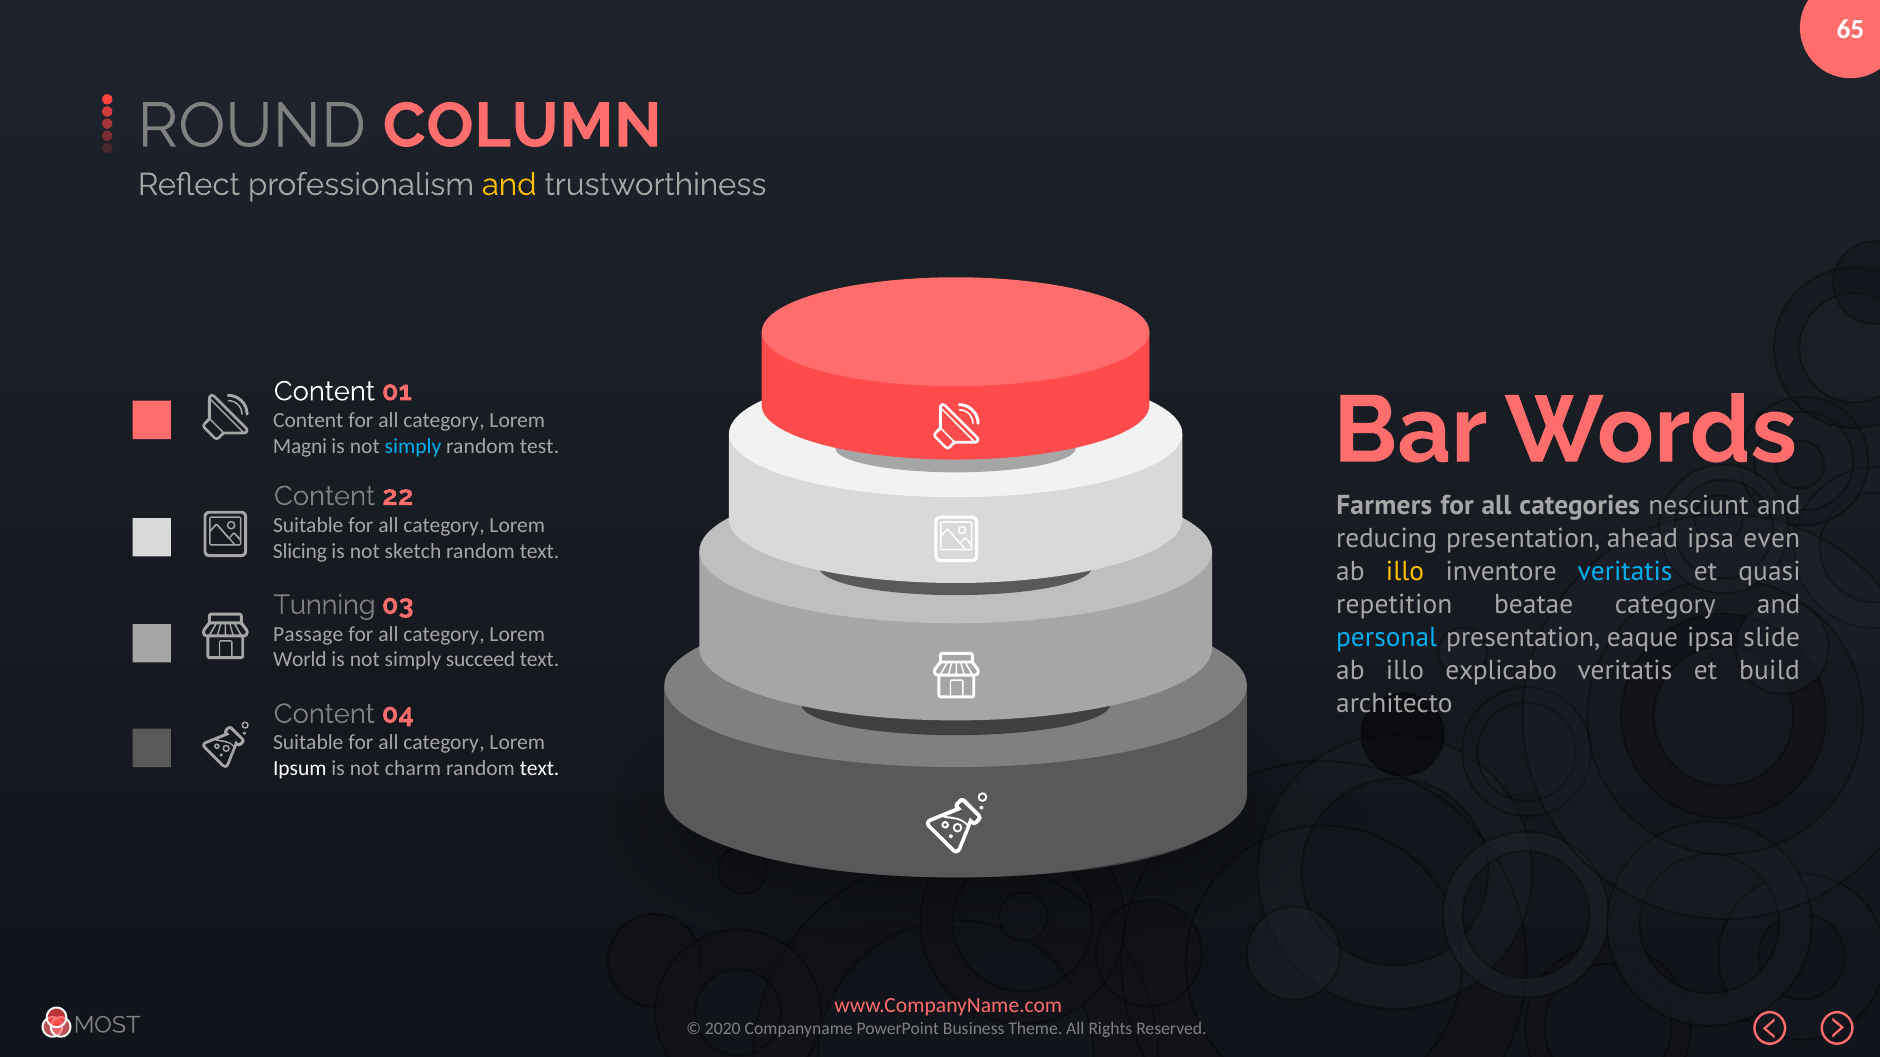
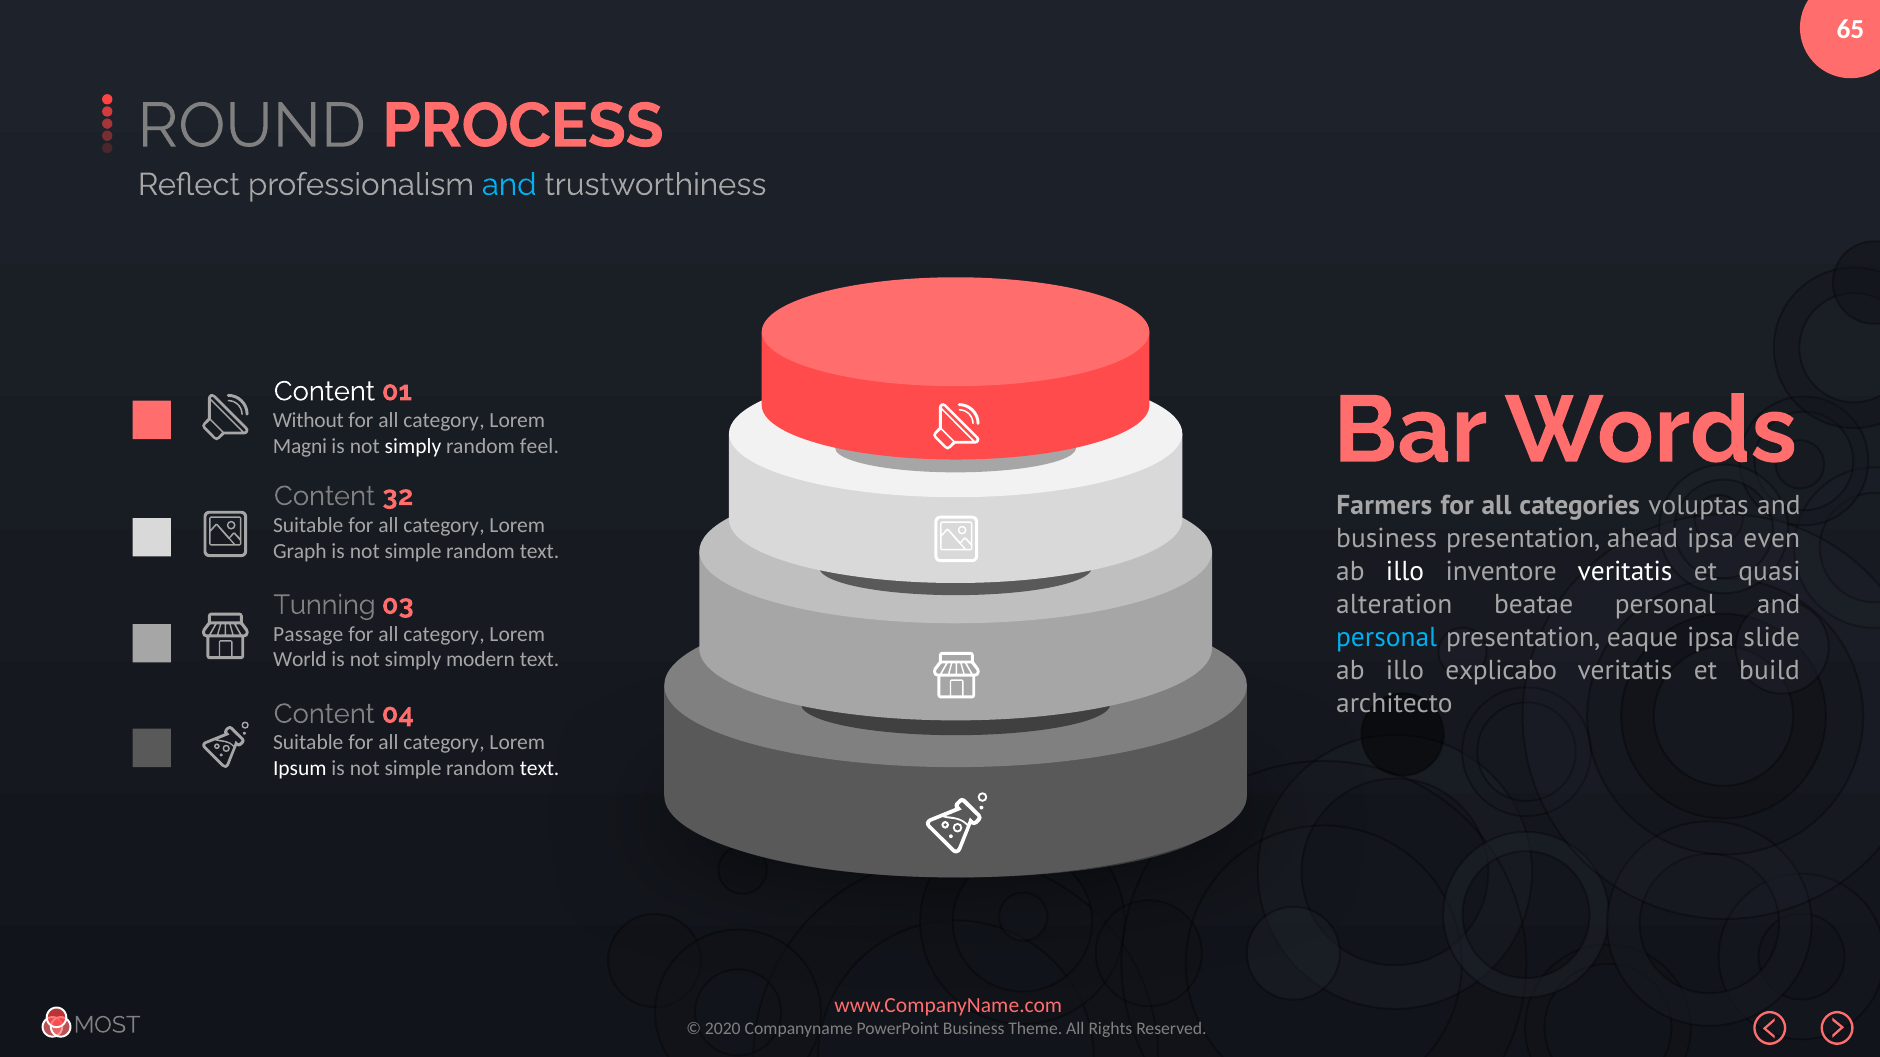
COLUMN: COLUMN -> PROCESS (523, 126)
and colour: yellow -> light blue (509, 185)
Content: Content -> Without (308, 421)
simply colour: light blue -> white (413, 446)
test: test -> feel (539, 446)
22: 22 -> 32 (398, 496)
nesciunt: nesciunt -> voluptas (1699, 506)
reducing: reducing -> business (1387, 539)
Slicing: Slicing -> Graph (300, 551)
sketch: sketch -> simple (413, 551)
illo colour: yellow -> white (1405, 572)
veritatis colour: light blue -> white (1625, 572)
repetition: repetition -> alteration (1394, 605)
beatae category: category -> personal (1665, 605)
succeed: succeed -> modern (481, 660)
charm: charm -> simple (413, 769)
